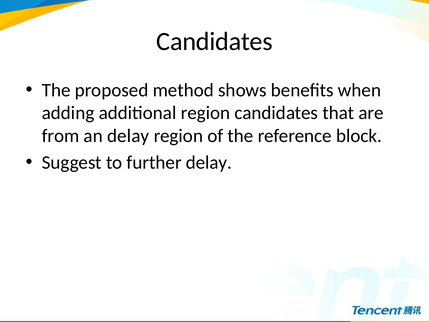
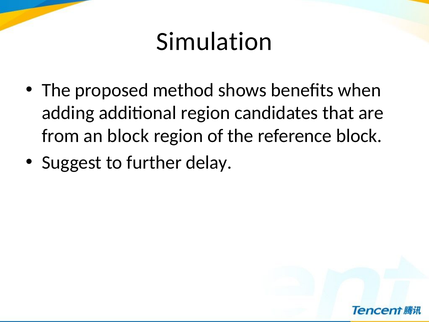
Candidates: Candidates -> Simulation (214, 42)
an delay: delay -> block (128, 136)
